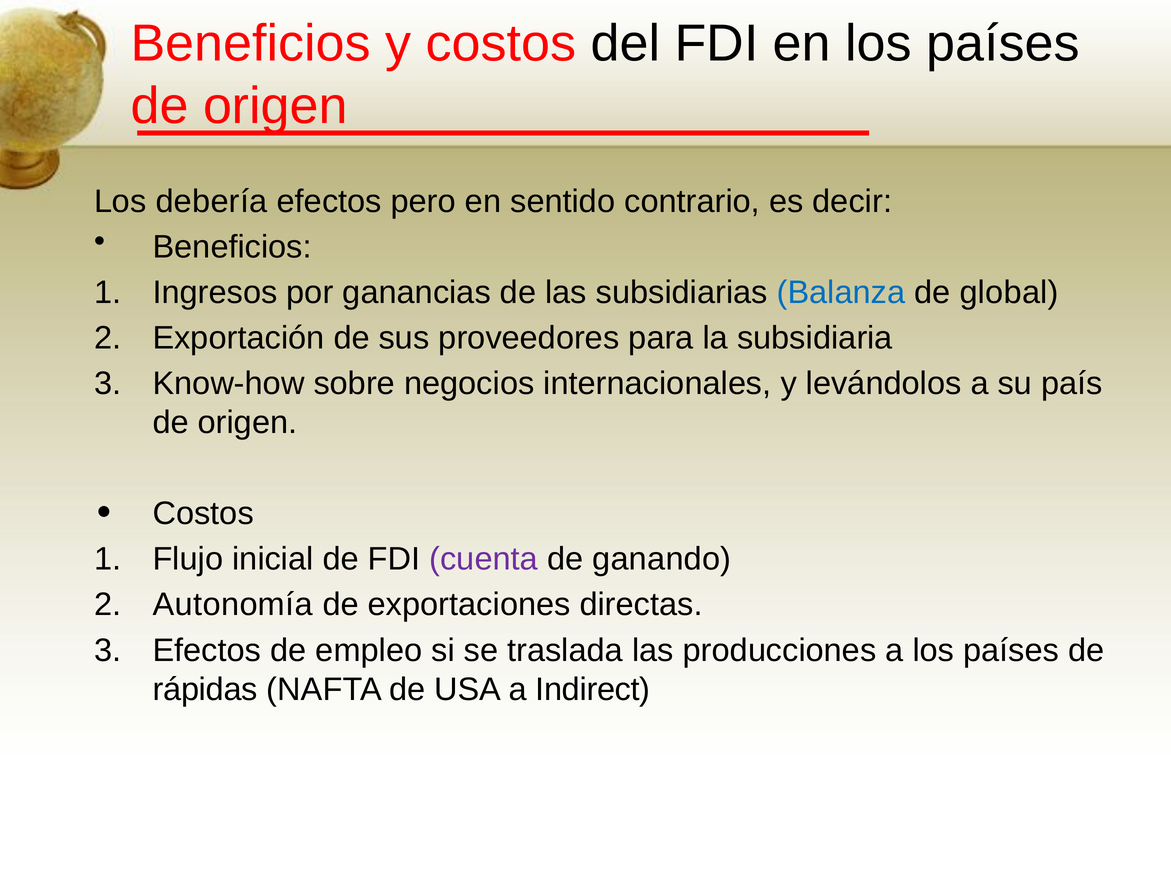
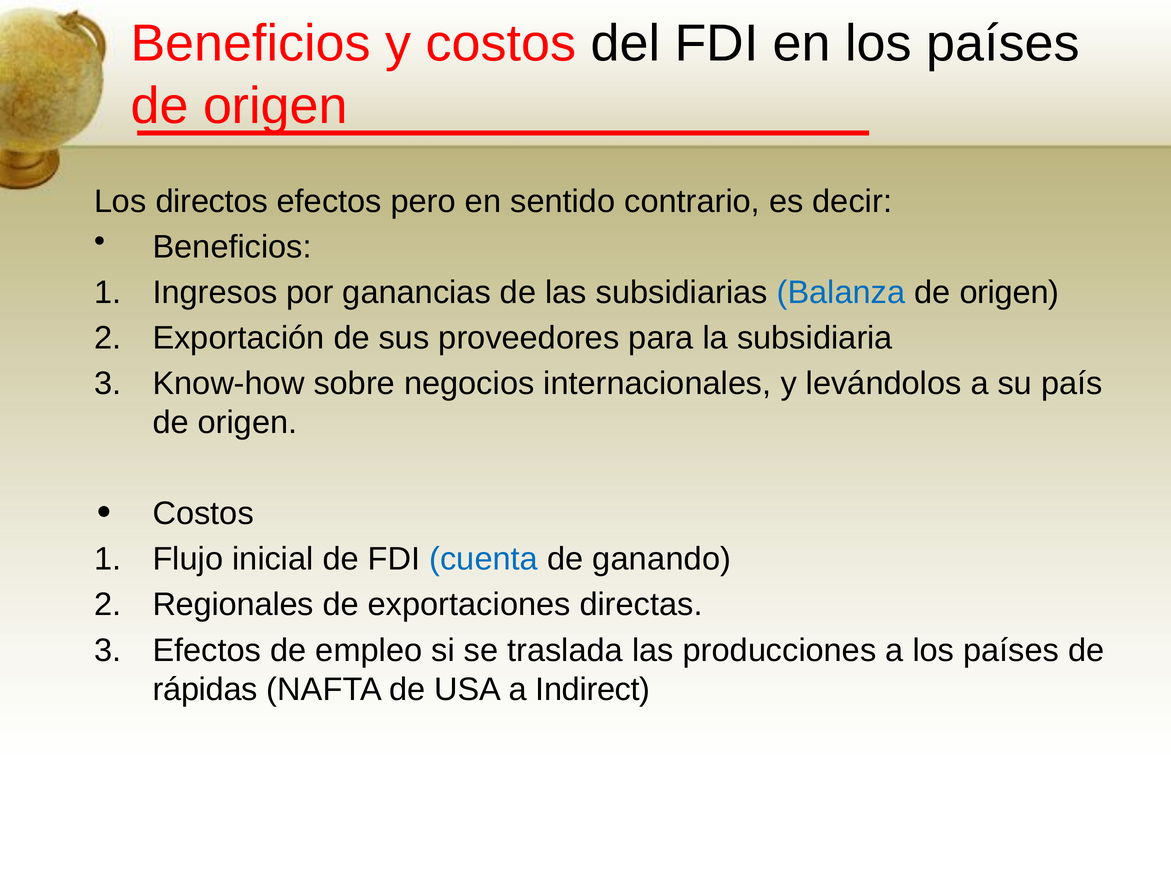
debería: debería -> directos (212, 201)
global: global -> origen (1009, 293)
cuenta colour: purple -> blue (484, 559)
Autonomía: Autonomía -> Regionales (233, 605)
